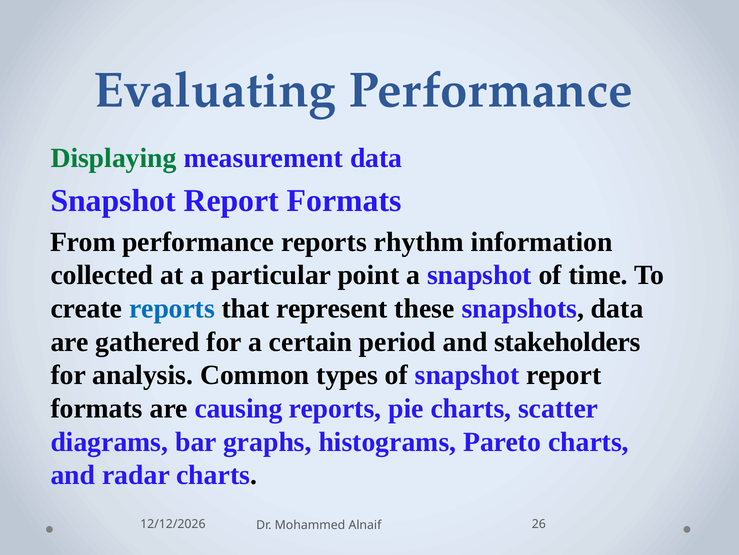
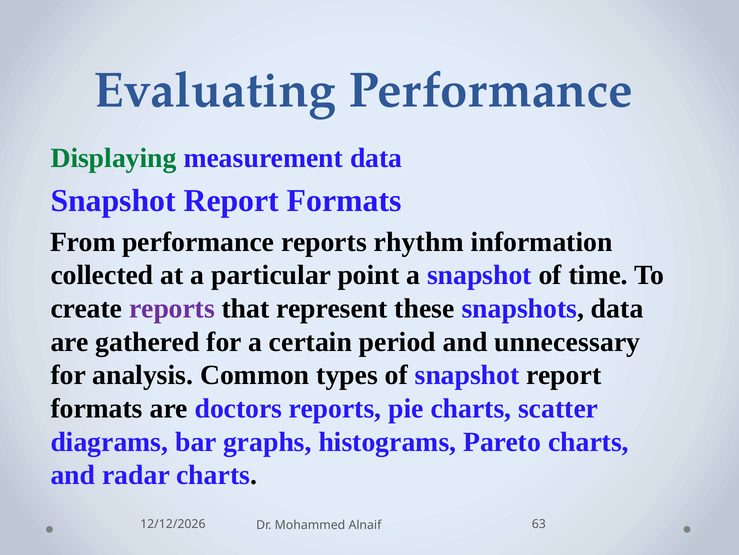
reports colour: blue -> purple (172, 308)
stakeholders: stakeholders -> unnecessary (567, 341)
causing: causing -> doctors (238, 408)
26: 26 -> 63 (539, 523)
